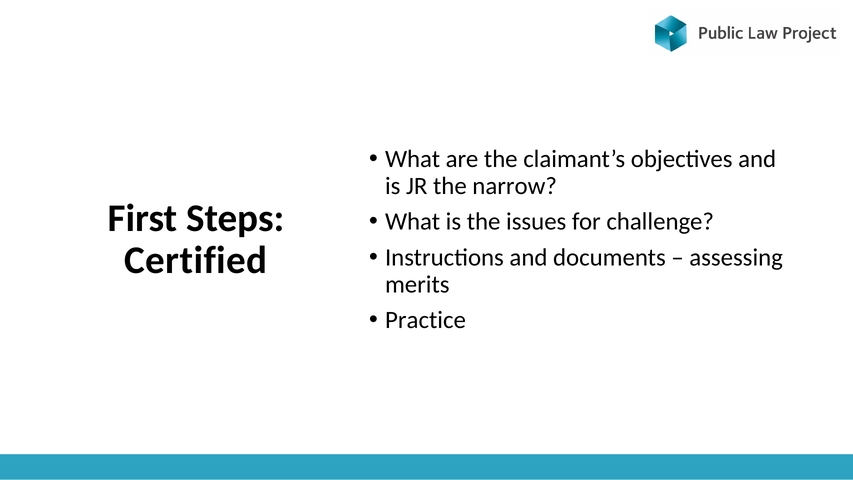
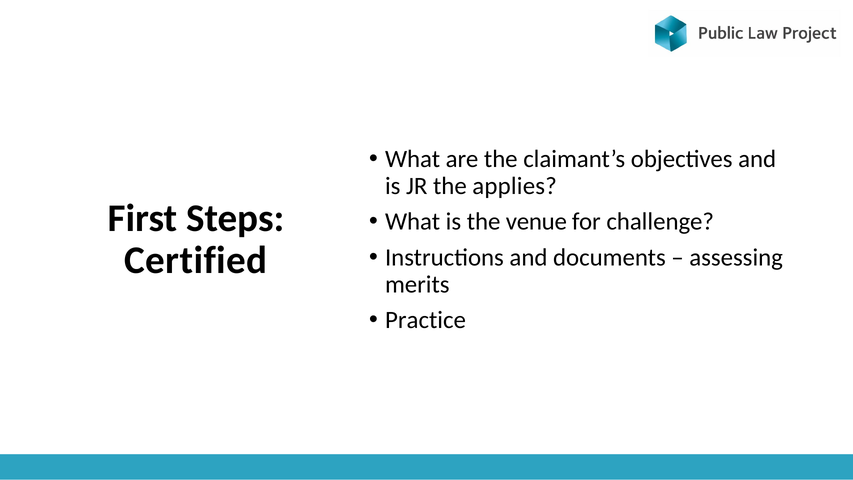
narrow: narrow -> applies (515, 186)
issues: issues -> venue (536, 222)
